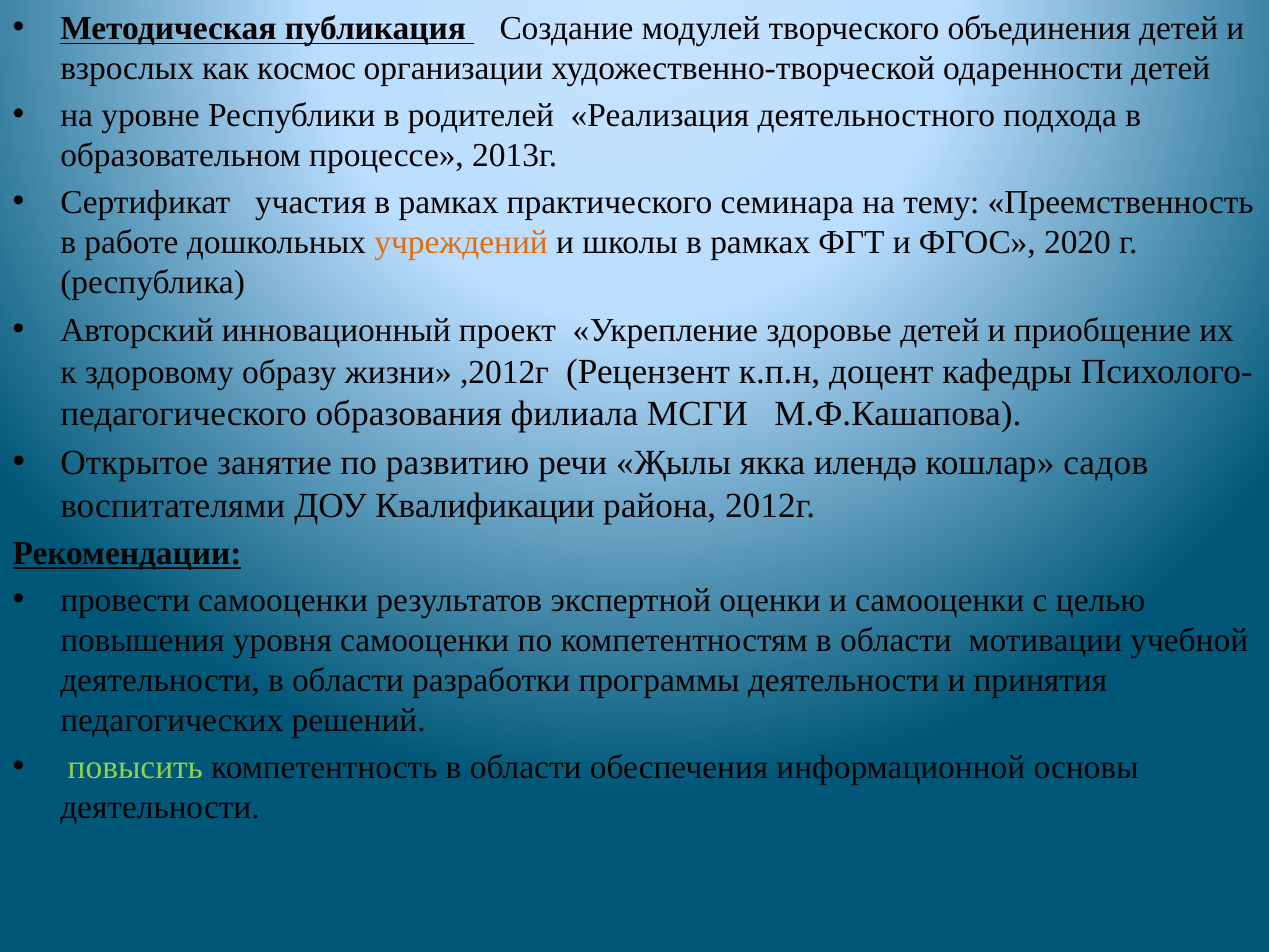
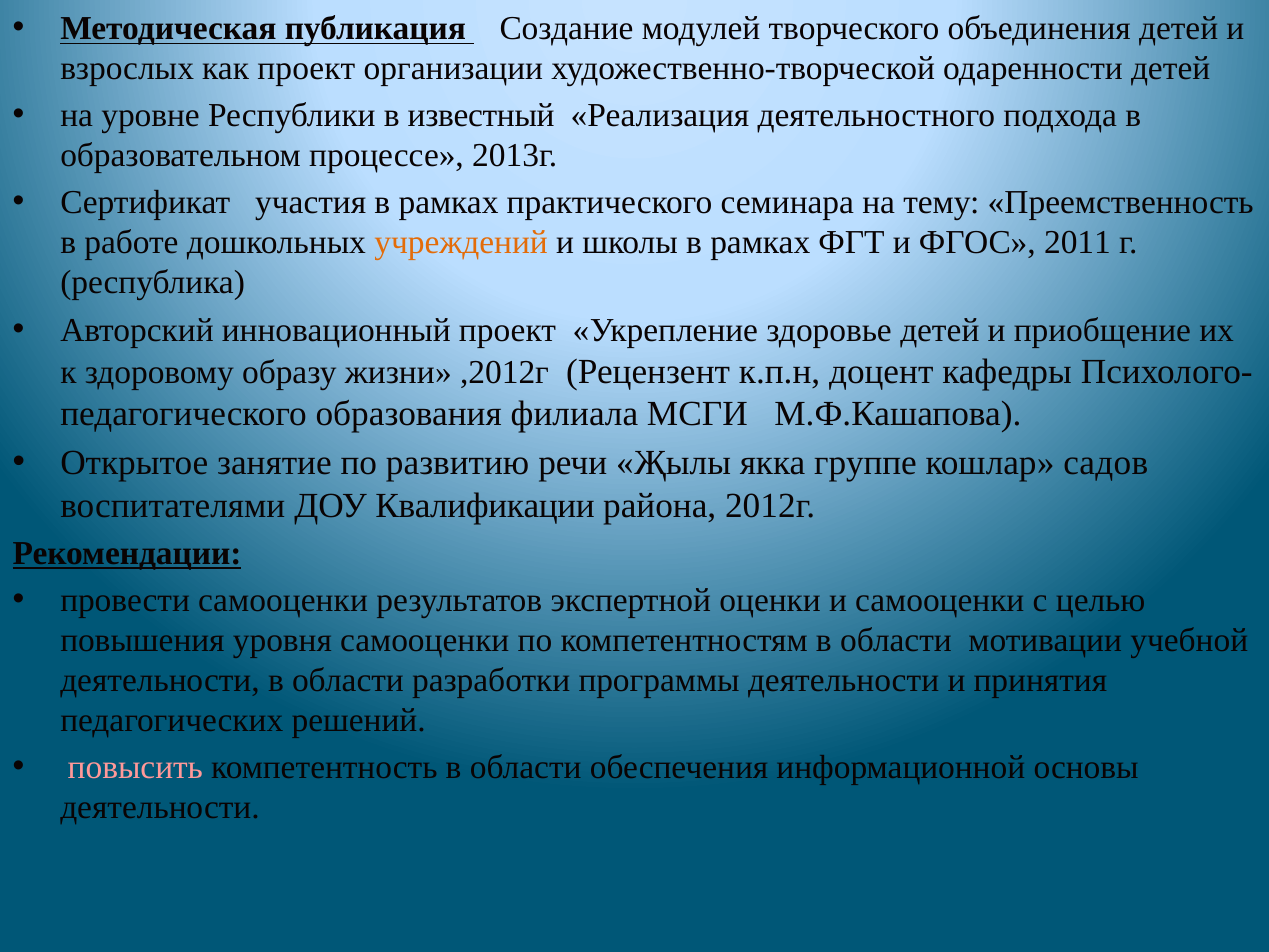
как космос: космос -> проект (306, 69)
родителей: родителей -> известный (481, 116)
2020: 2020 -> 2011 (1078, 243)
илендә: илендә -> группе (865, 463)
повысить colour: light green -> pink (135, 767)
